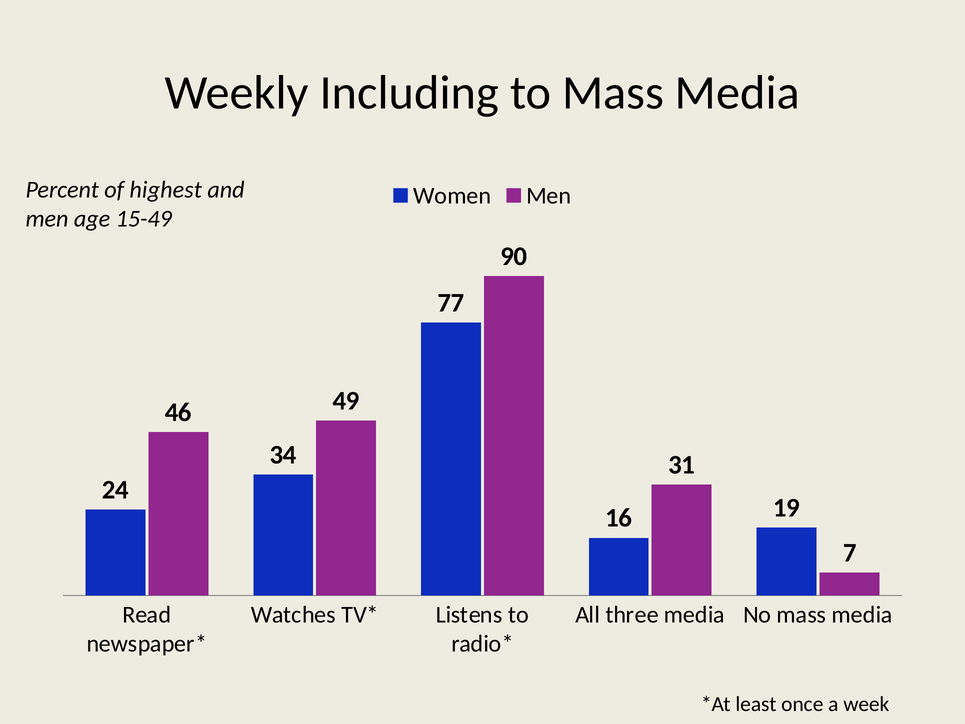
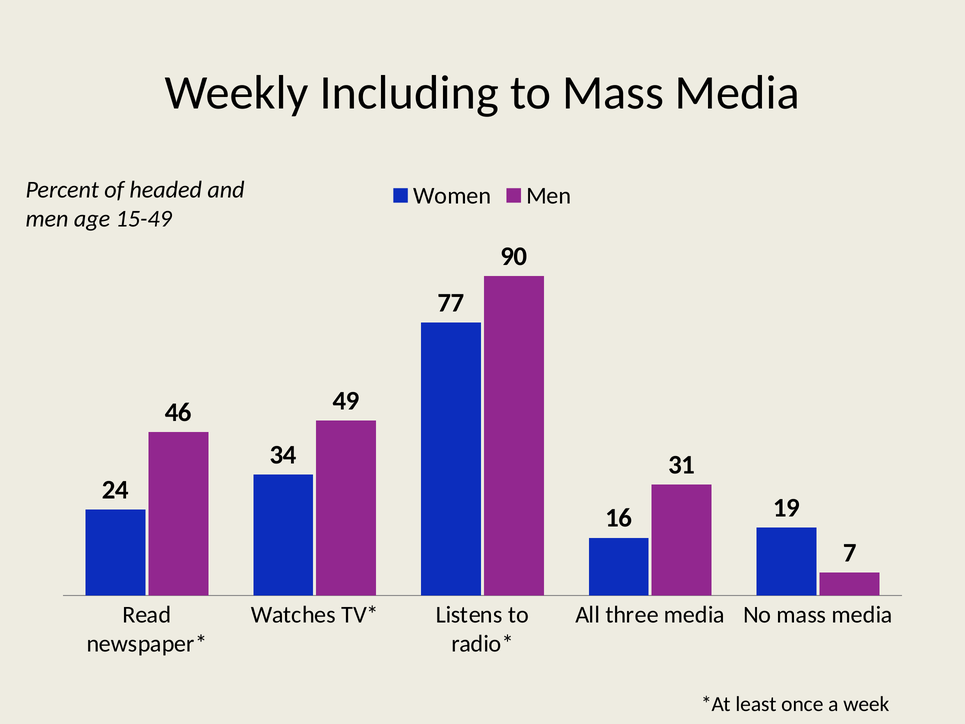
highest: highest -> headed (166, 190)
